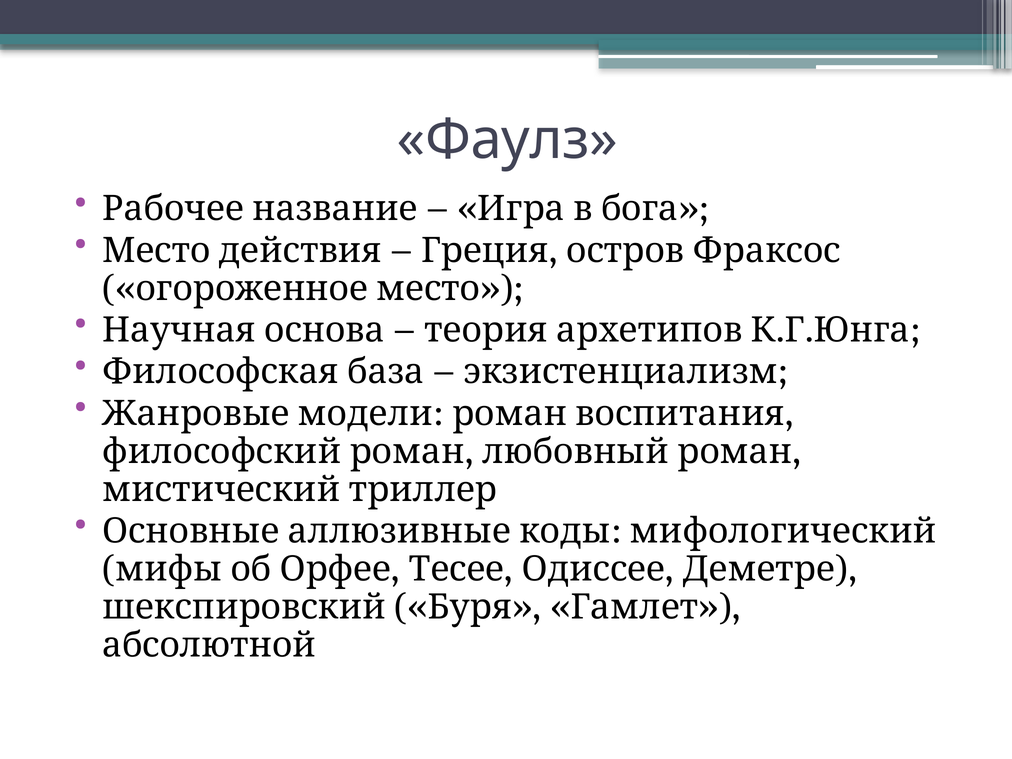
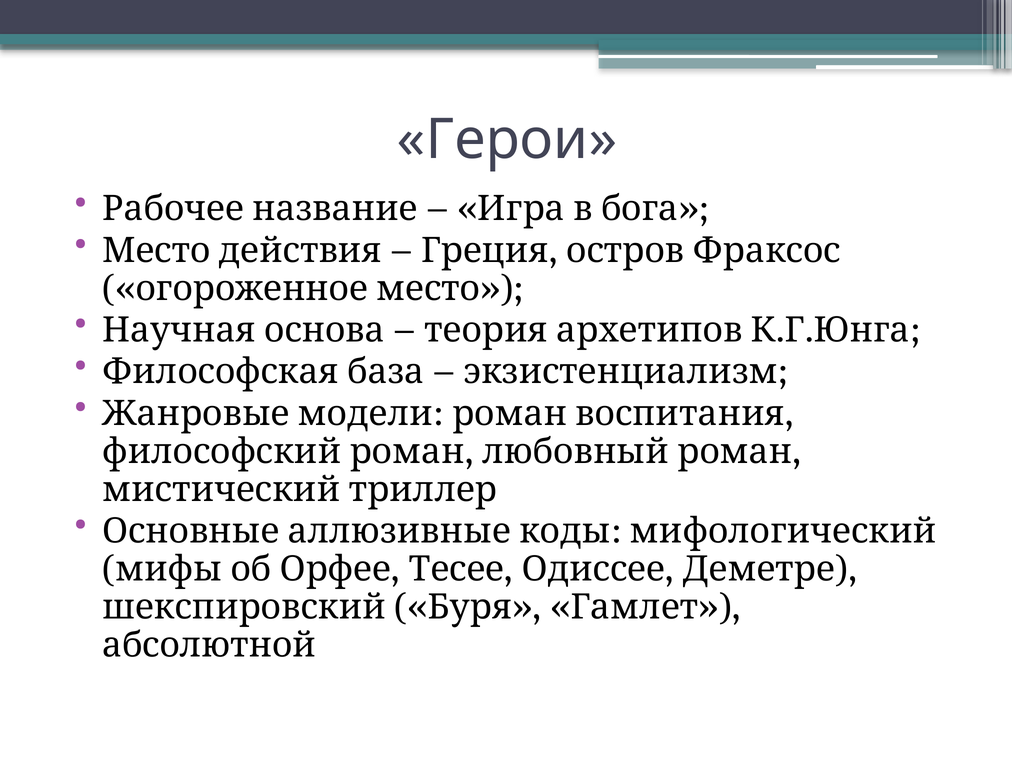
Фаулз: Фаулз -> Герои (507, 140)
